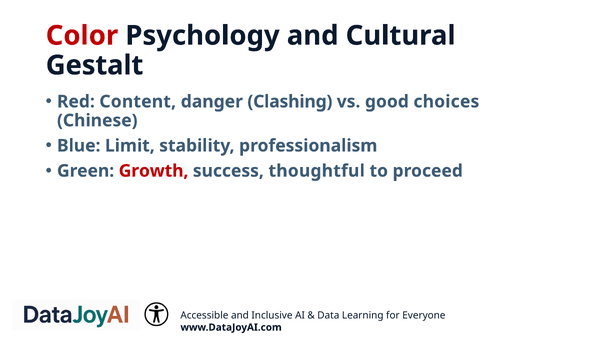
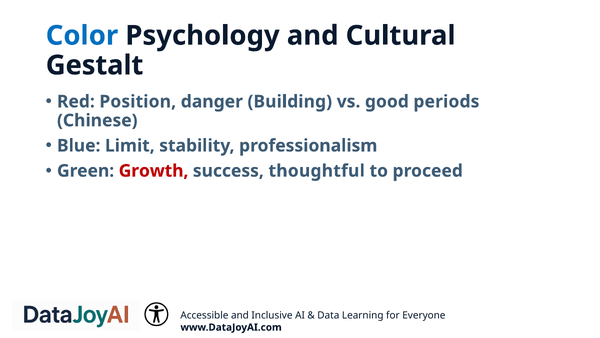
Color colour: red -> blue (82, 36)
Content: Content -> Position (138, 101)
Clashing: Clashing -> Building (290, 101)
choices: choices -> periods (446, 101)
